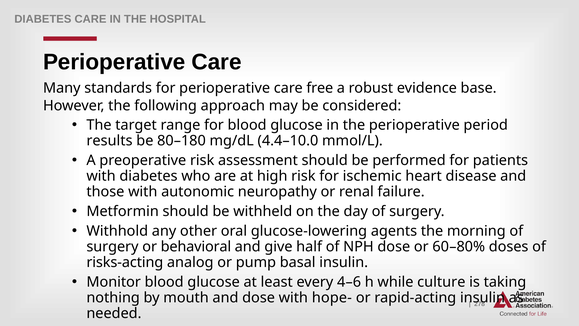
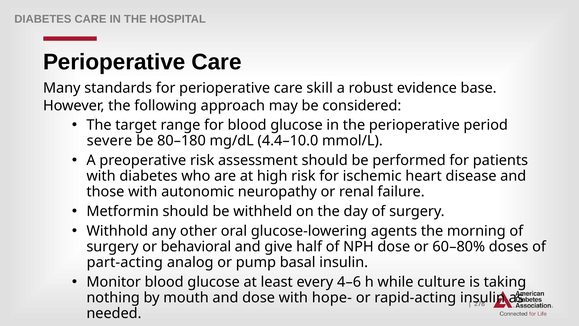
free: free -> skill (320, 88)
results: results -> severe (109, 141)
risks-acting: risks-acting -> part-acting (125, 262)
